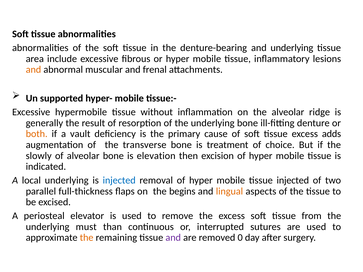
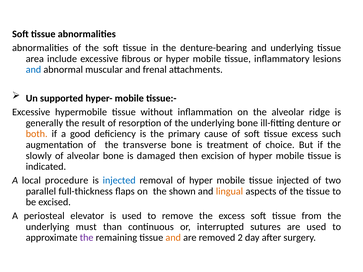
and colour: orange -> blue (33, 70)
vault: vault -> good (80, 134)
adds: adds -> such (331, 134)
elevation: elevation -> damaged (156, 156)
local underlying: underlying -> procedure (67, 180)
begins: begins -> shown (182, 191)
the colour: orange -> purple (87, 238)
and colour: purple -> orange (173, 238)
0: 0 -> 2 (240, 238)
